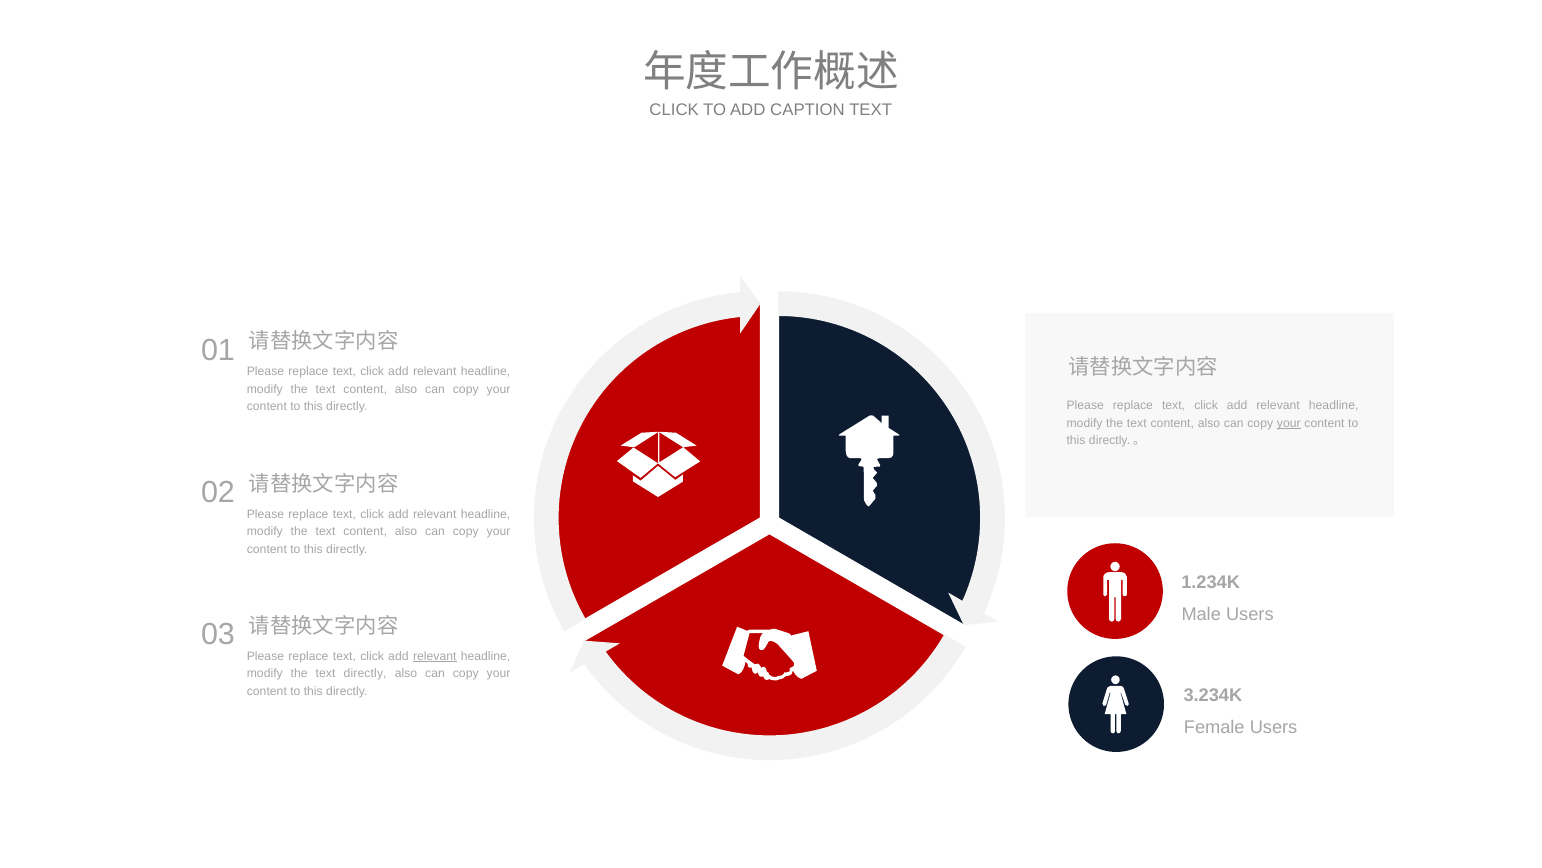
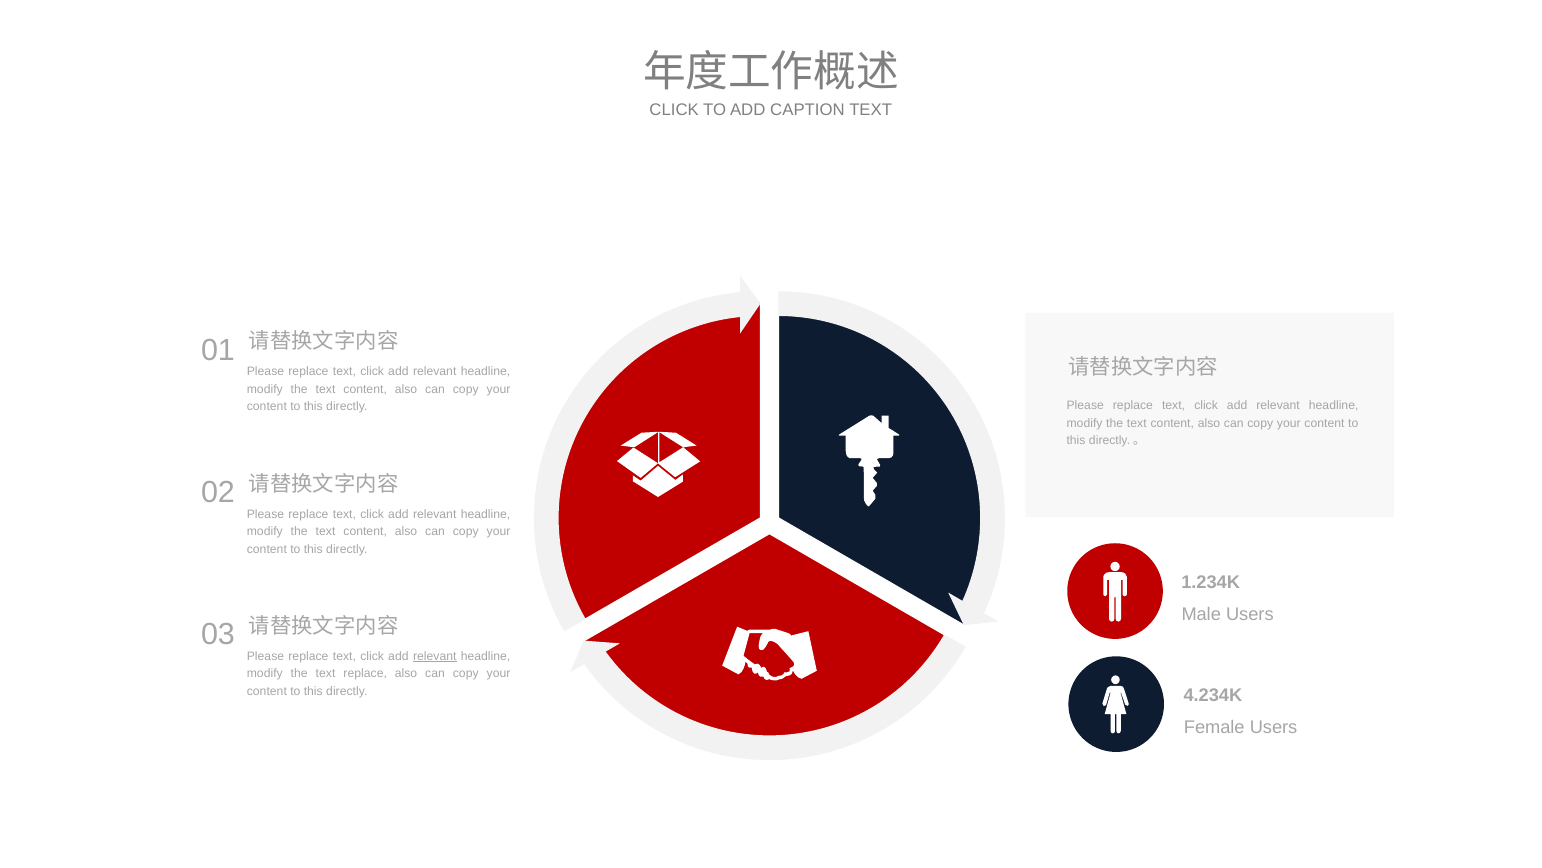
your underline: present -> none (1289, 423)
text directly: directly -> replace (365, 673)
3.234K: 3.234K -> 4.234K (1213, 695)
